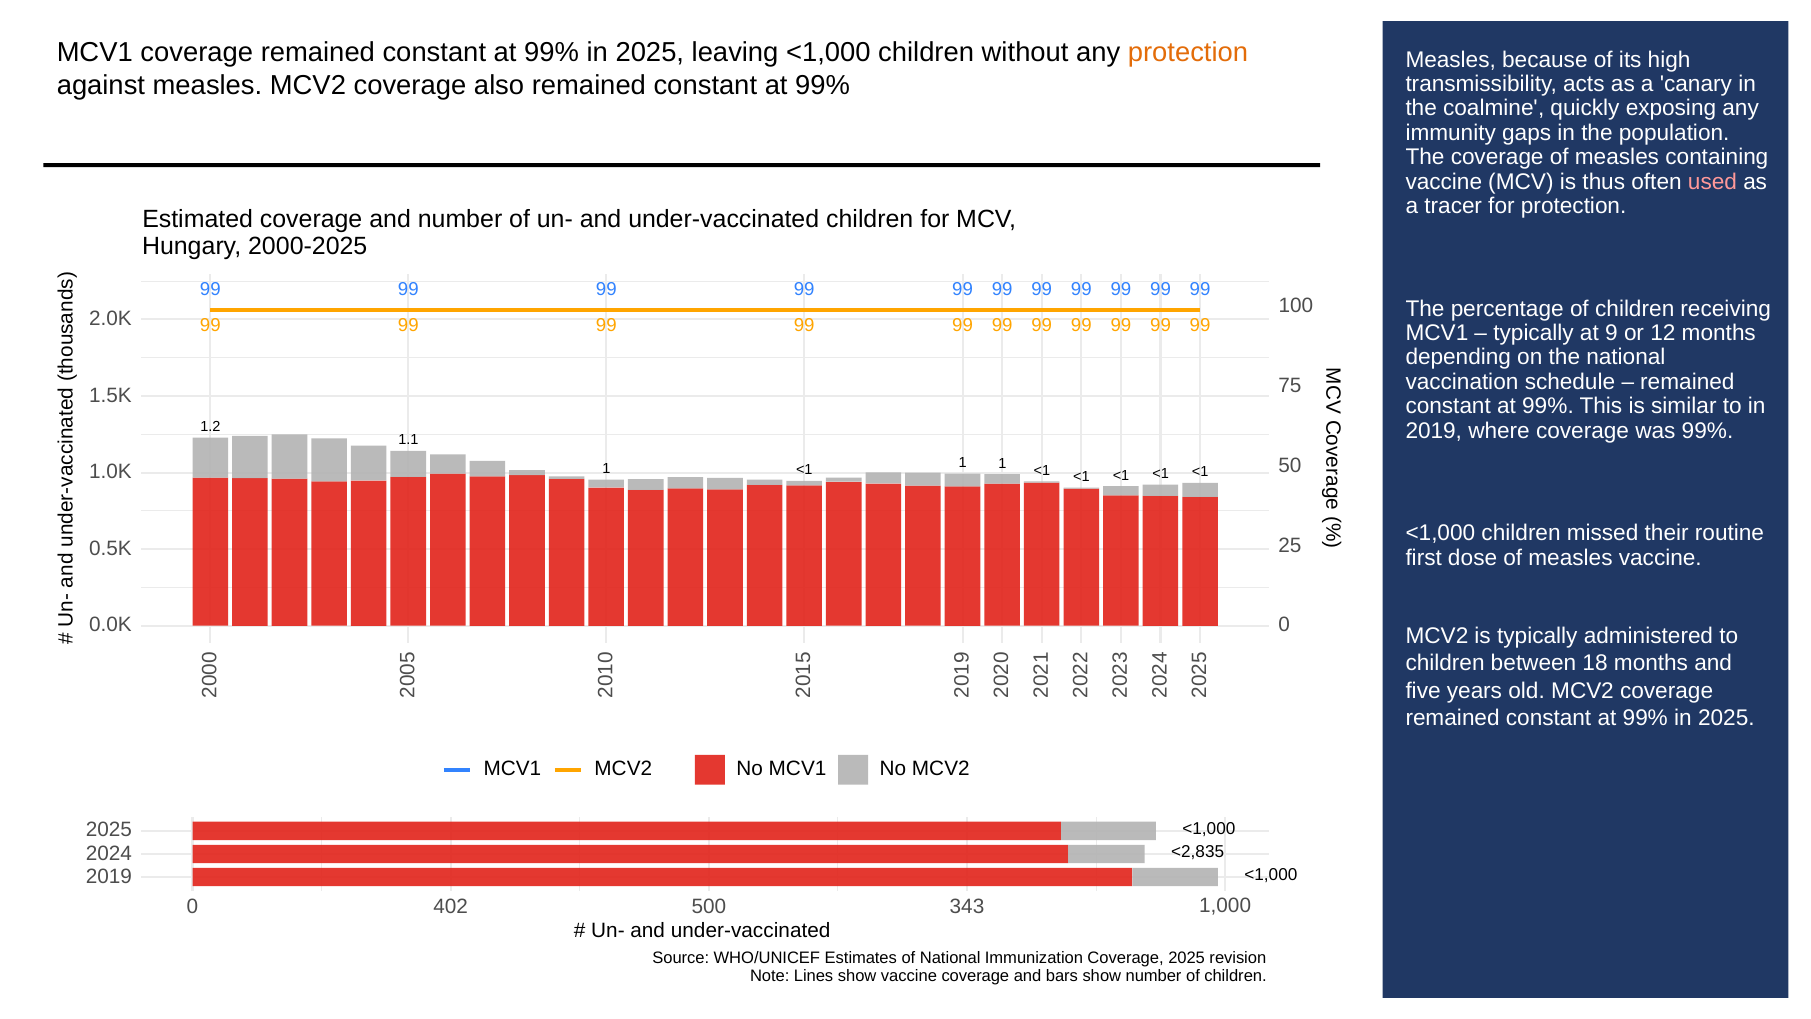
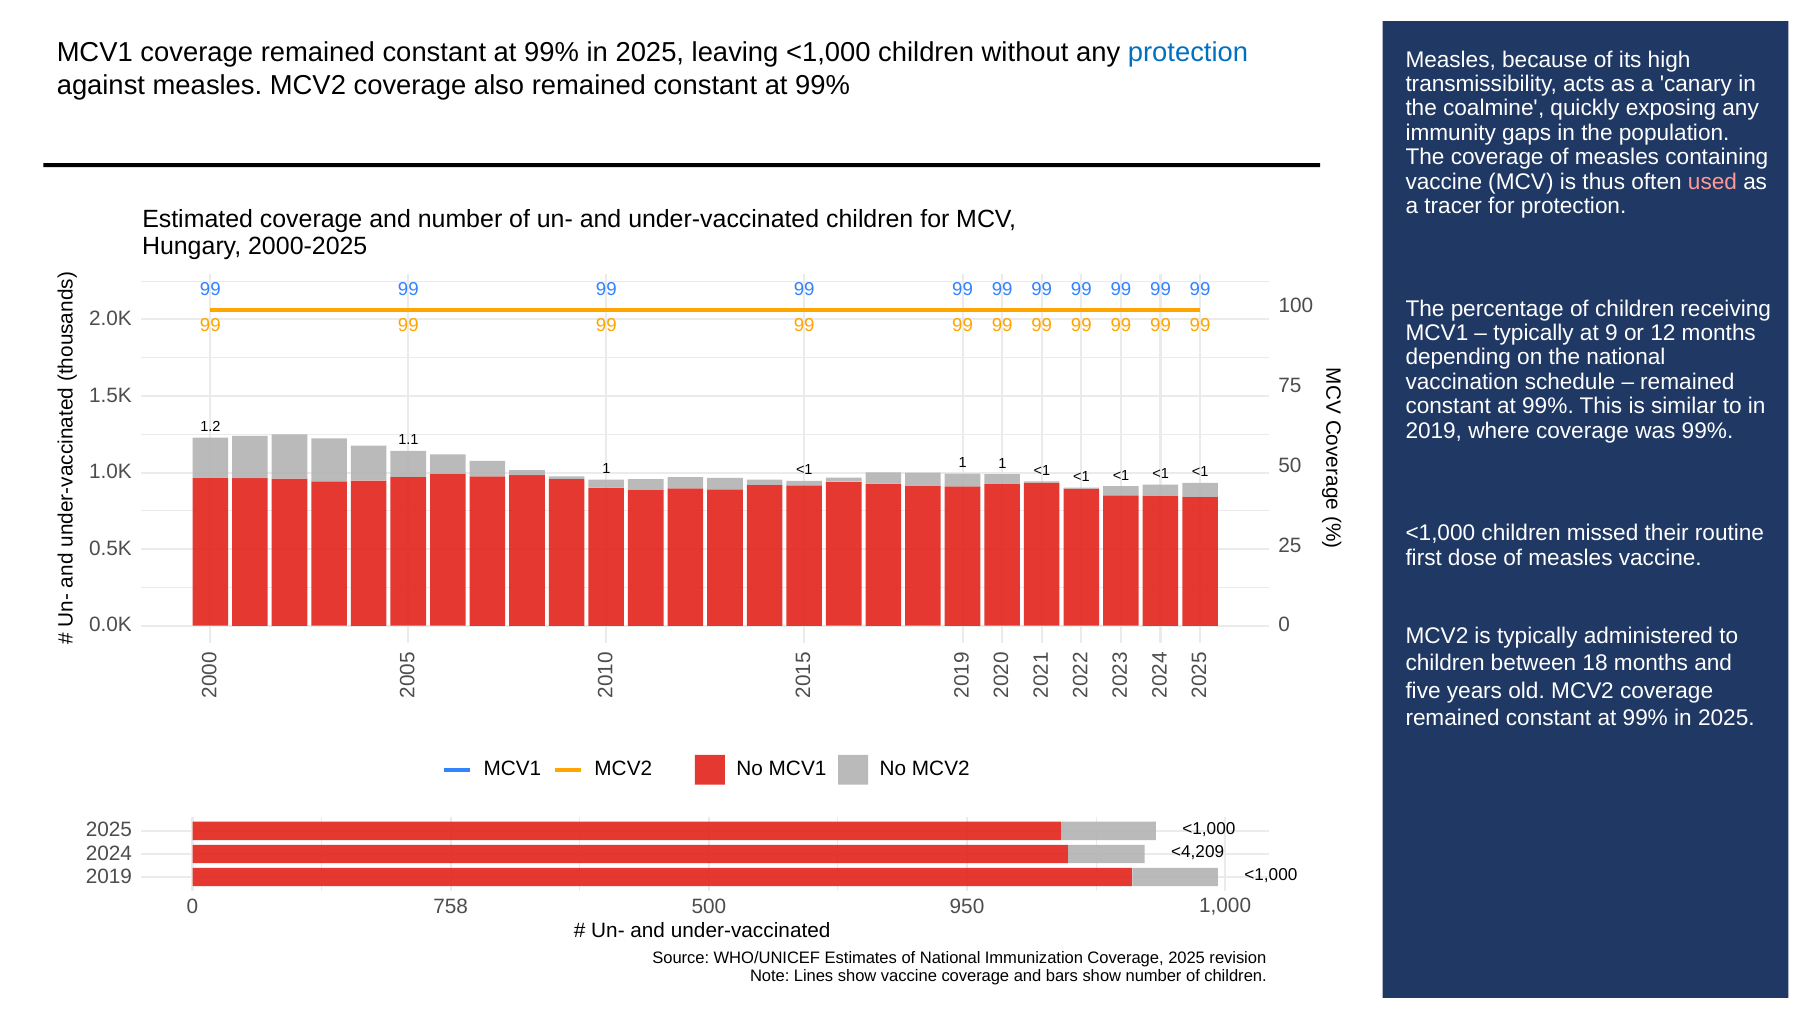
protection colour: orange -> blue (1188, 52)
<2,835: <2,835 -> <4,209 (1198, 852)
402: 402 -> 758 (451, 906)
343: 343 -> 950 (967, 906)
